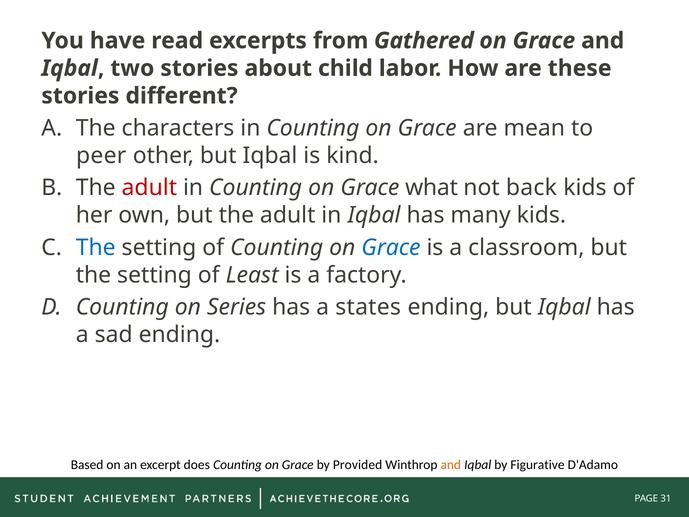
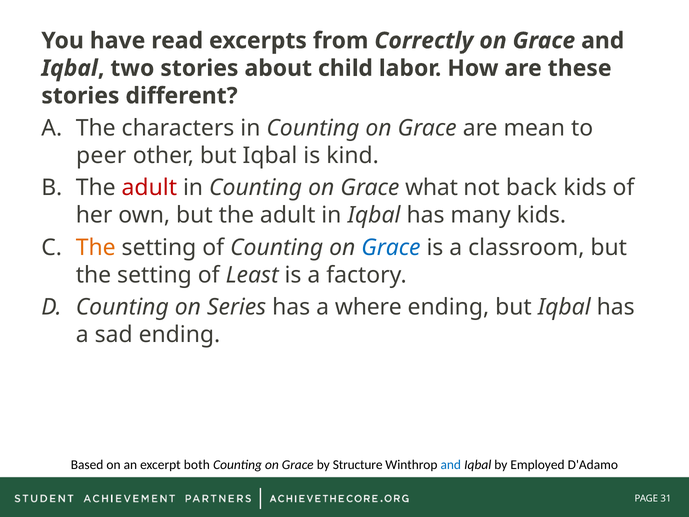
Gathered: Gathered -> Correctly (424, 41)
The colour: blue -> orange (96, 247)
states: states -> where (368, 307)
does: does -> both (197, 464)
Provided: Provided -> Structure (358, 464)
and colour: orange -> blue (451, 464)
Figurative: Figurative -> Employed (538, 464)
